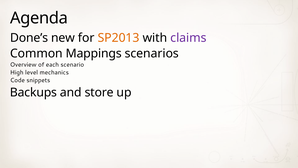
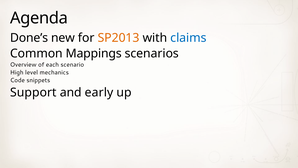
claims colour: purple -> blue (188, 38)
Backups: Backups -> Support (33, 92)
store: store -> early (99, 92)
